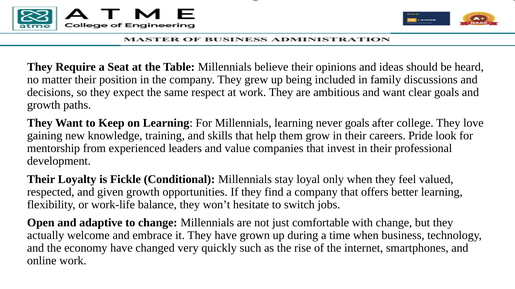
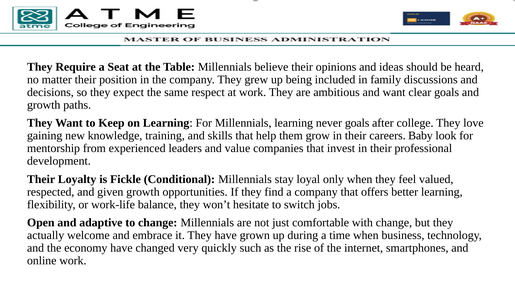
Pride: Pride -> Baby (420, 136)
